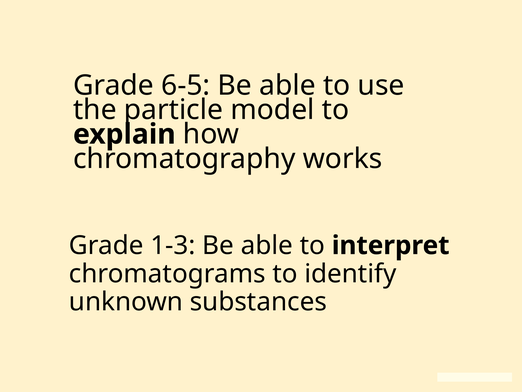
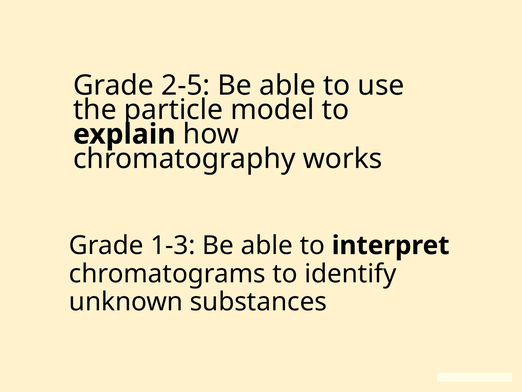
6-5: 6-5 -> 2-5 (186, 85)
